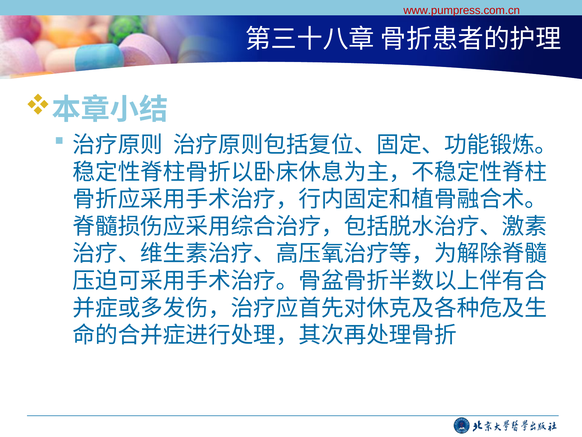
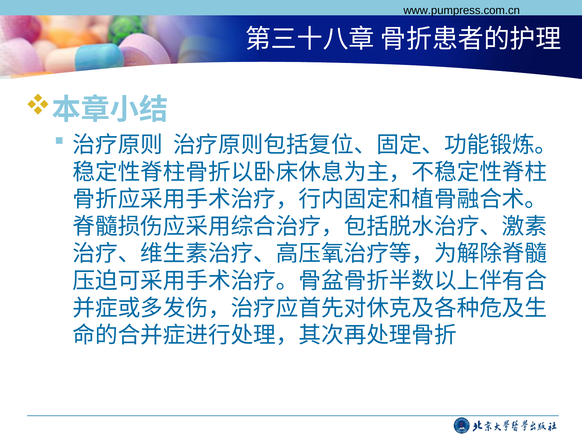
www.pumpress.com.cn colour: red -> black (462, 10)
